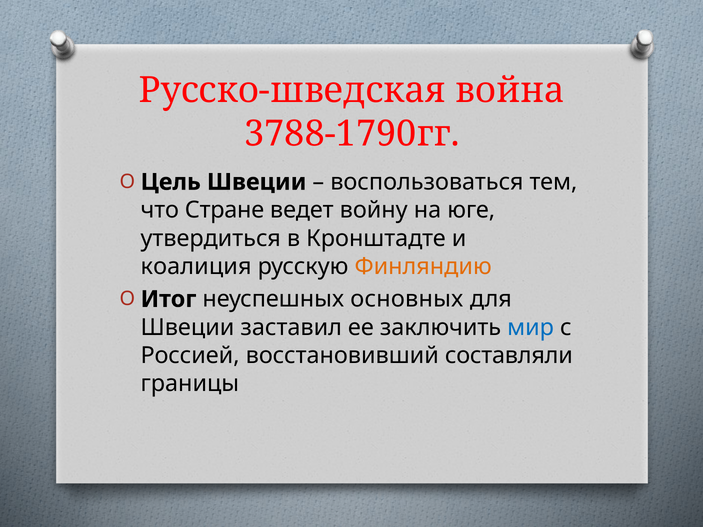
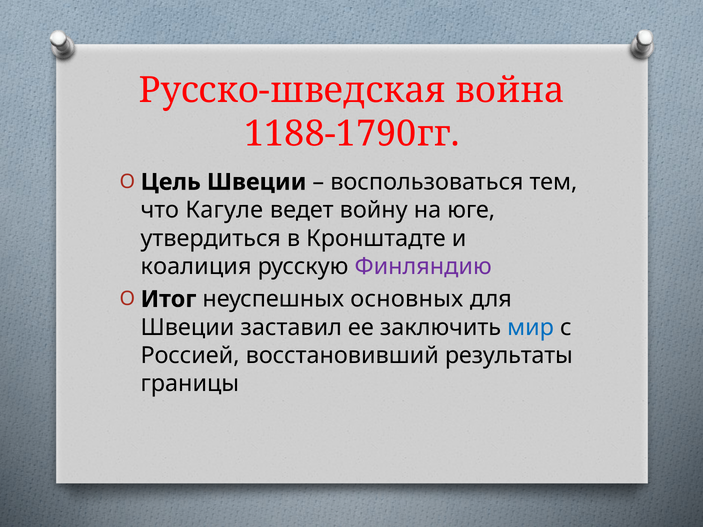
3788-1790гг: 3788-1790гг -> 1188-1790гг (352, 134)
Стране: Стране -> Кагуле (224, 210)
Финляндию colour: orange -> purple (423, 267)
составляли: составляли -> результаты (509, 356)
